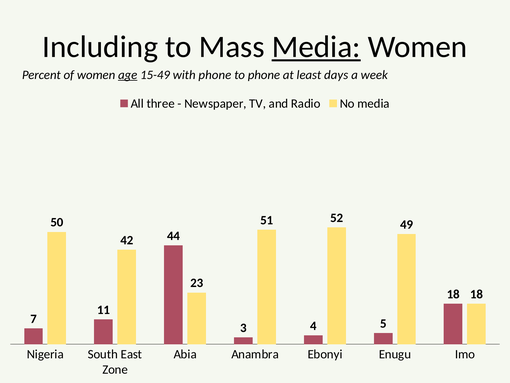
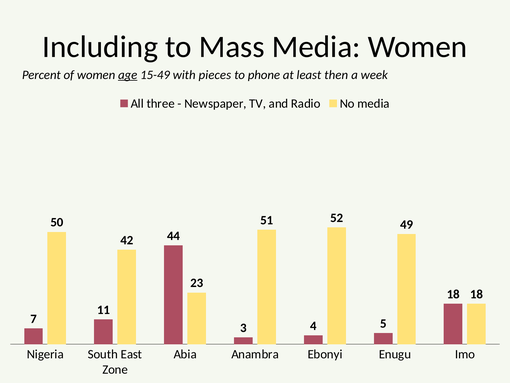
Media underline: present -> none (316, 47)
with phone: phone -> pieces (215, 75)
days: days -> then (336, 75)
